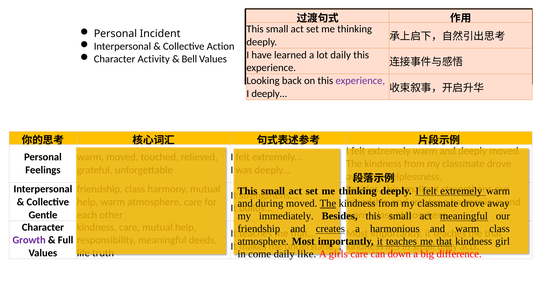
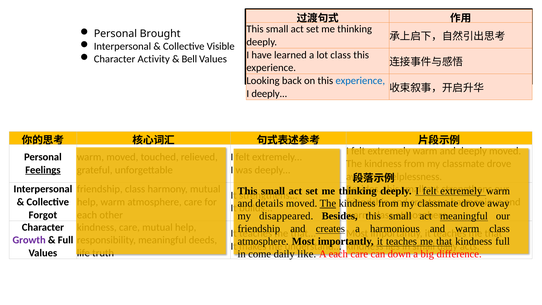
Incident: Incident -> Brought (160, 34)
Action: Action -> Visible (221, 46)
daily: daily -> class (341, 55)
experience colour: purple -> blue (360, 81)
Feelings underline: none -> present (43, 170)
during: during -> details (269, 203)
Gentle: Gentle -> Forgot (43, 215)
immediately: immediately -> disappeared (286, 216)
girl: girl -> full (503, 241)
A girls: girls -> each (338, 254)
